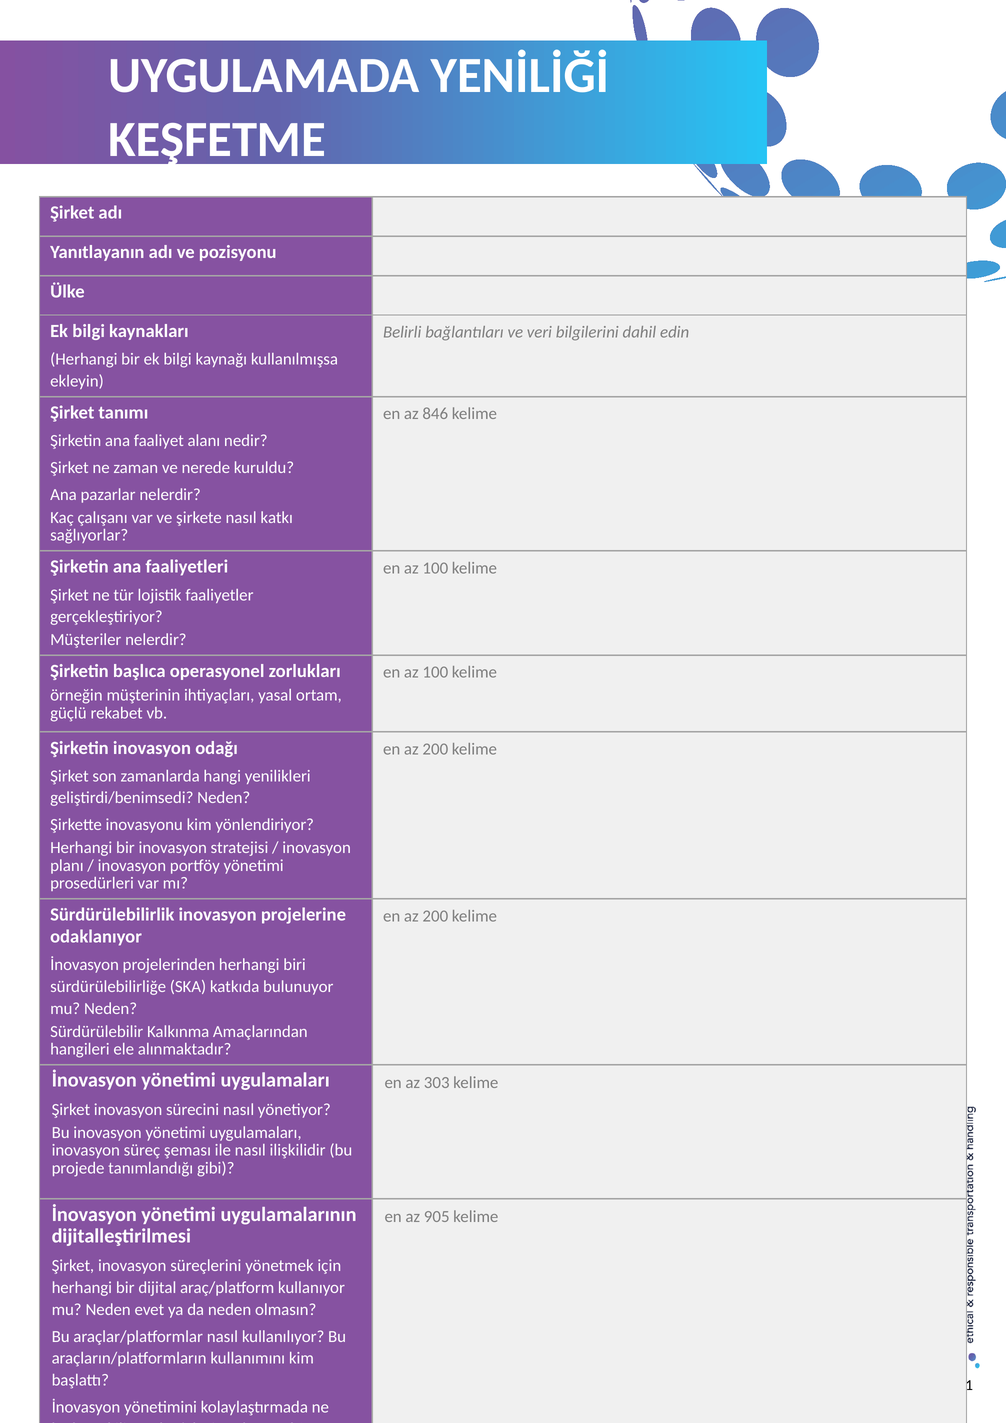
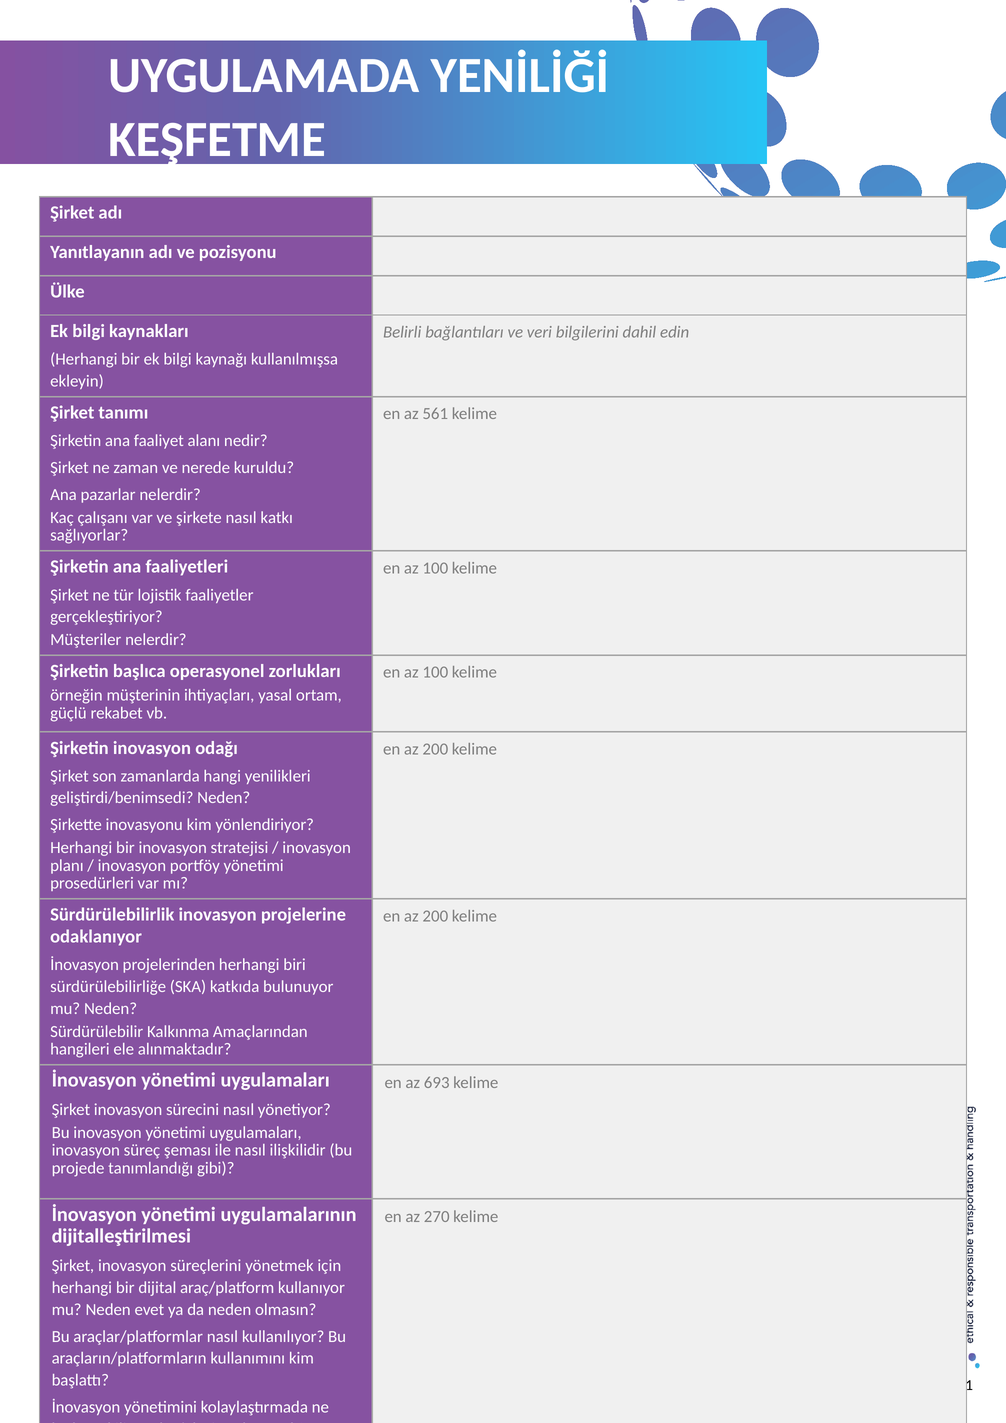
846: 846 -> 561 (435, 414)
303: 303 -> 693 (437, 1082)
905: 905 -> 270 (437, 1217)
